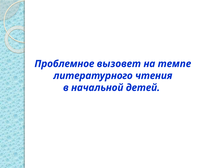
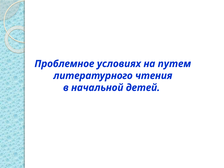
вызовет: вызовет -> условиях (119, 64)
темпе: темпе -> путем (174, 64)
